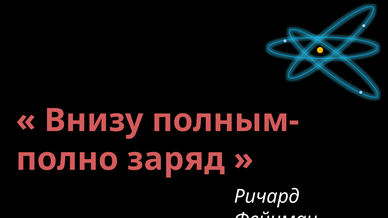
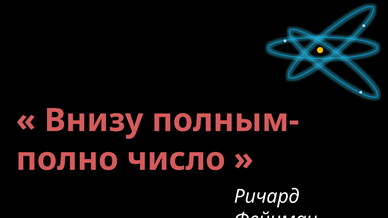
заряд: заряд -> число (176, 159)
